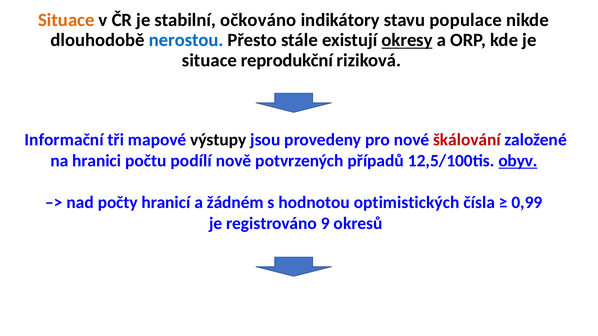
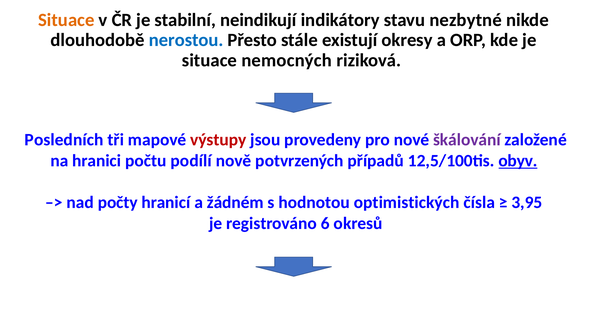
očkováno: očkováno -> neindikují (258, 20)
populace: populace -> nezbytné (466, 20)
okresy underline: present -> none (407, 40)
reprodukční: reprodukční -> nemocných (287, 60)
Informační: Informační -> Posledních (64, 140)
výstupy colour: black -> red (218, 140)
škálování colour: red -> purple (467, 140)
0,99: 0,99 -> 3,95 (527, 203)
9: 9 -> 6 (325, 224)
